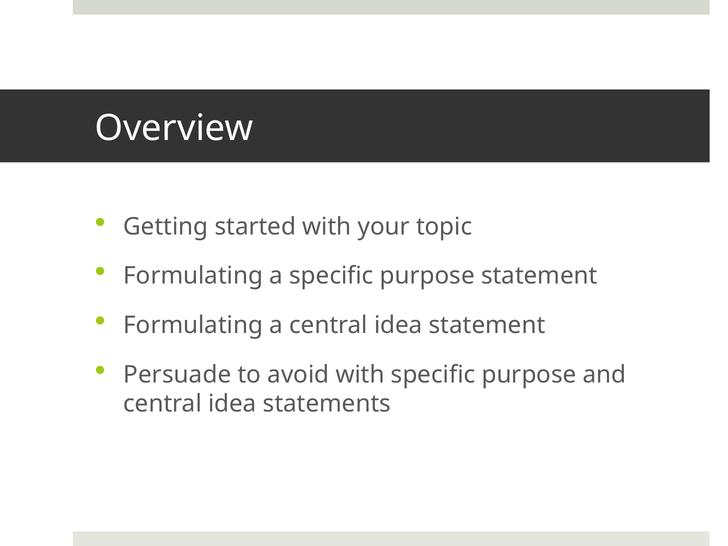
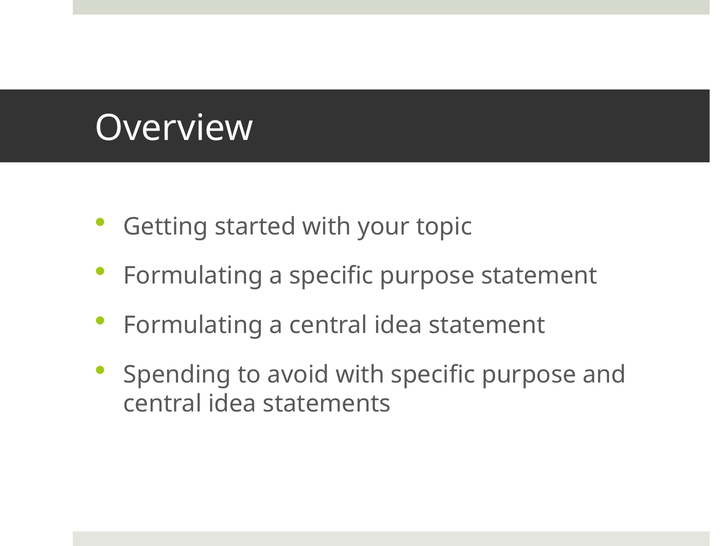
Persuade: Persuade -> Spending (177, 375)
